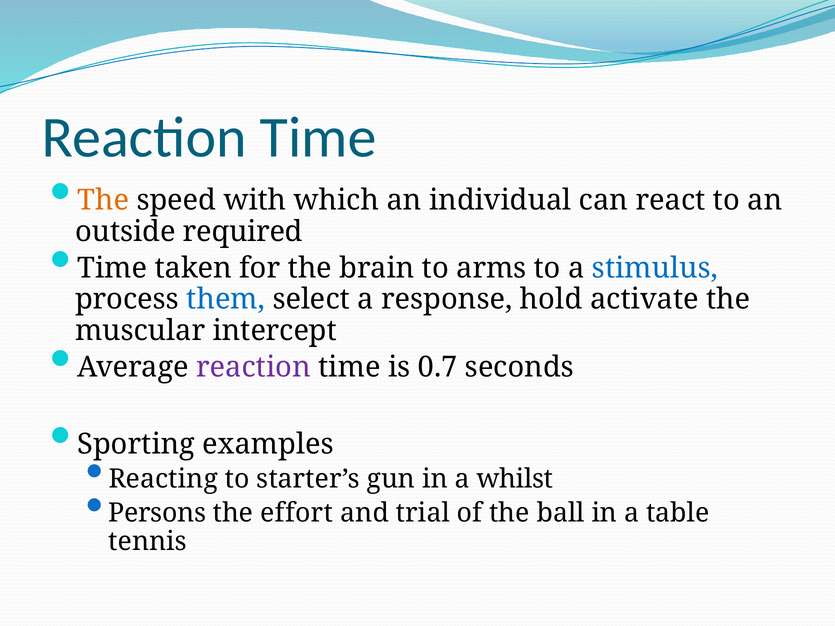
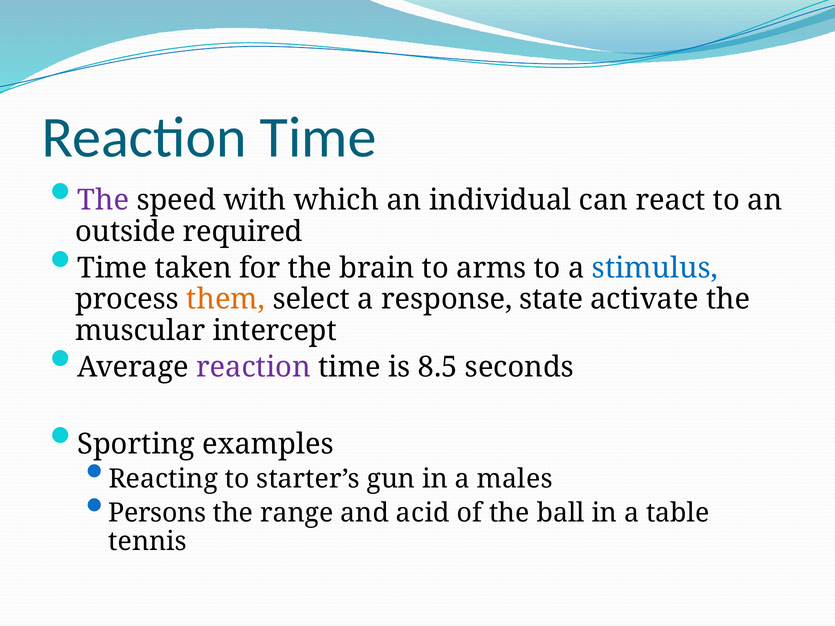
The colour: orange -> purple (103, 200)
them colour: blue -> orange (226, 300)
hold: hold -> state (551, 300)
0.7: 0.7 -> 8.5 (438, 368)
whilst: whilst -> males (515, 479)
effort: effort -> range (297, 513)
trial: trial -> acid (423, 513)
